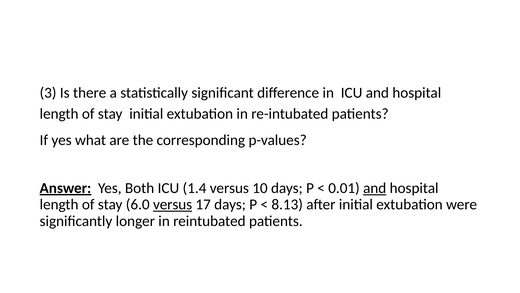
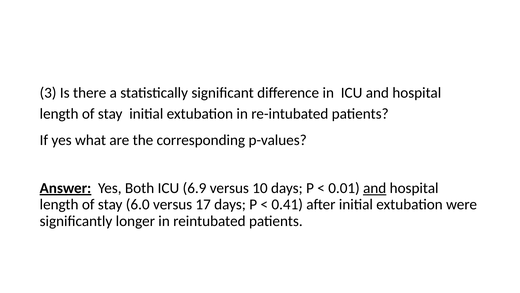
1.4: 1.4 -> 6.9 (195, 188)
versus underline: present -> none (173, 204)
8.13: 8.13 -> 0.41 (287, 204)
